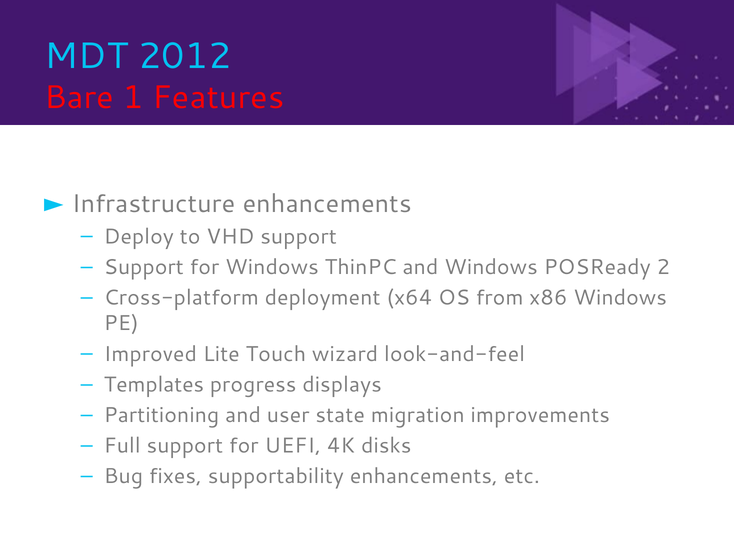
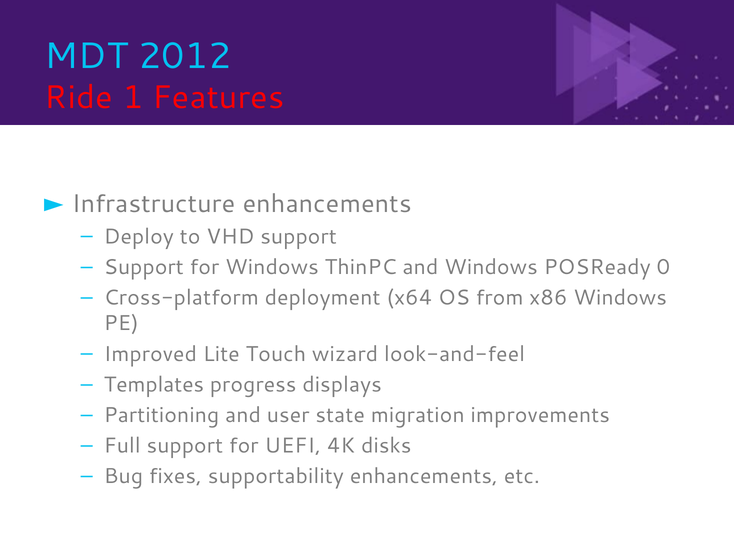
Bare: Bare -> Ride (79, 98)
2: 2 -> 0 (663, 267)
